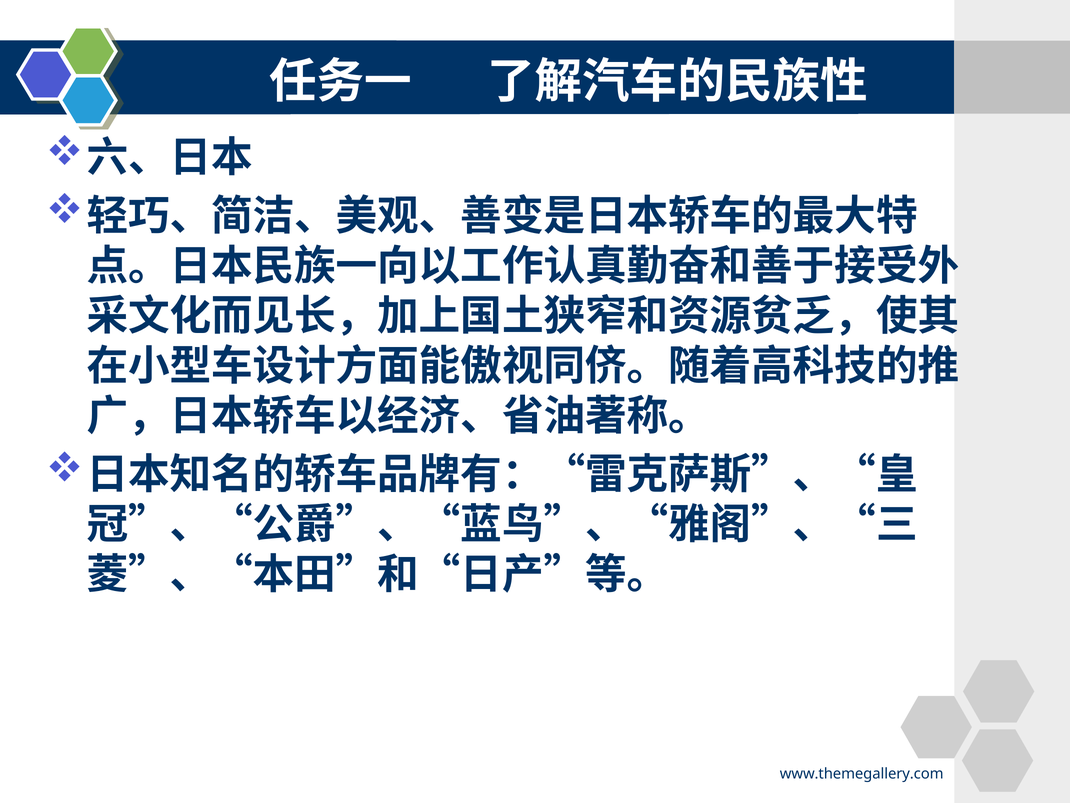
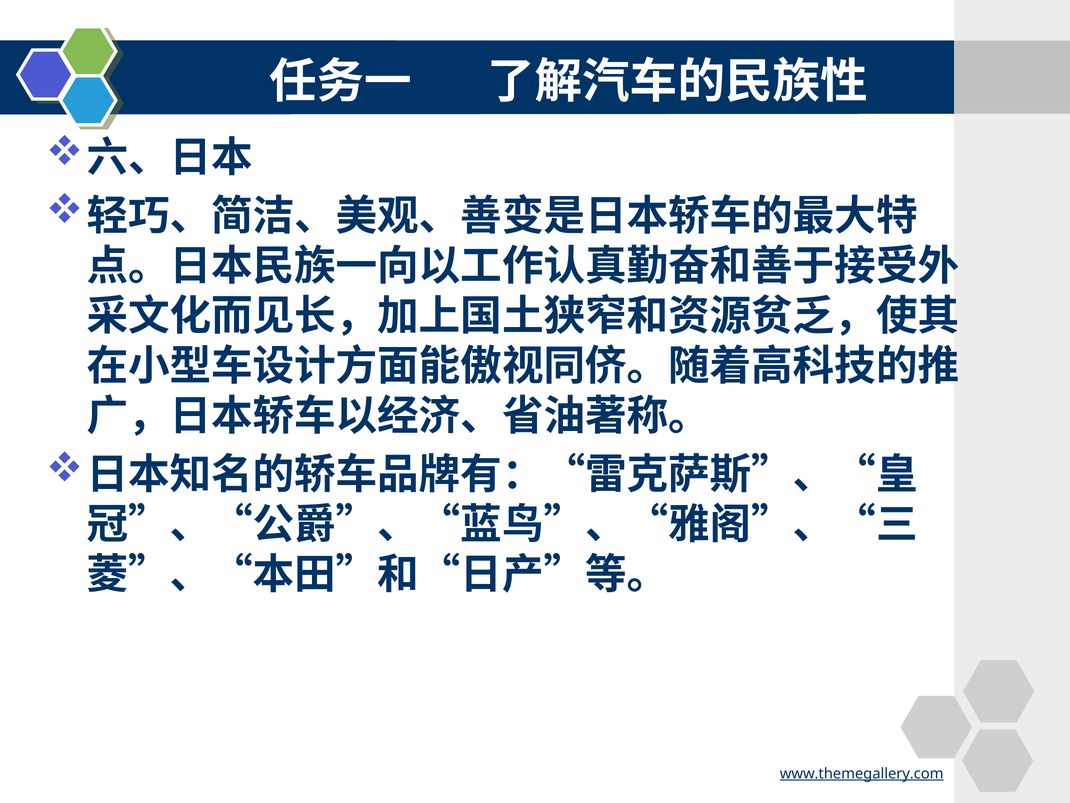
www.themegallery.com underline: none -> present (862, 773)
